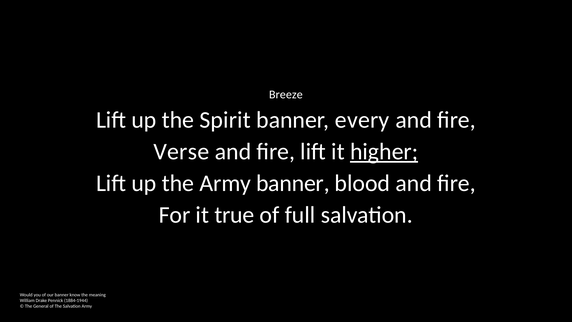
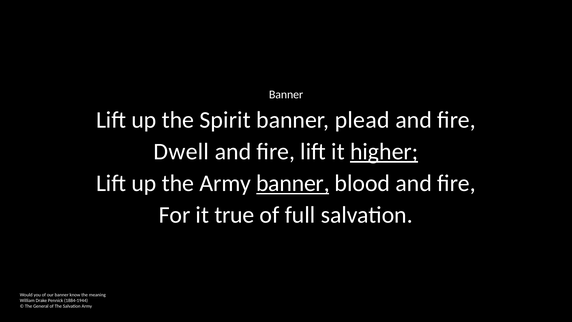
Breeze: Breeze -> Banner (286, 95)
every: every -> plead (362, 120)
Verse: Verse -> Dwell (181, 152)
banner underline: none -> present (293, 183)
